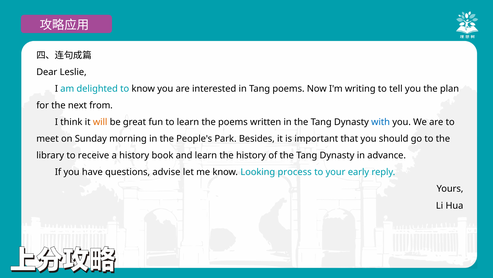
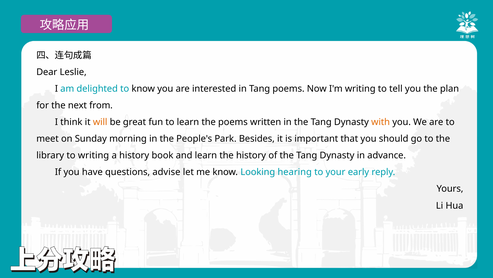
with colour: blue -> orange (381, 122)
to receive: receive -> writing (94, 155)
process: process -> hearing (295, 172)
